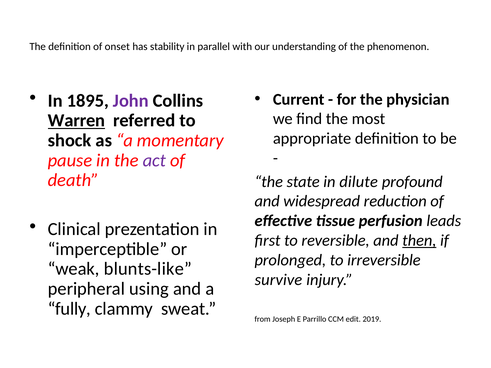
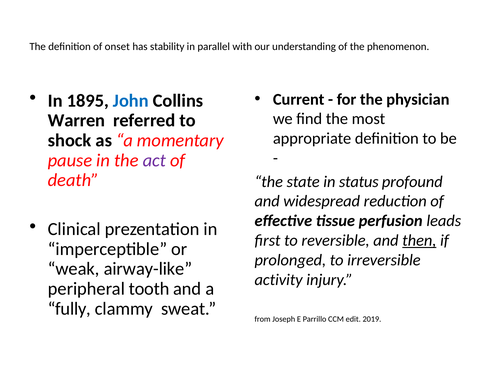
John colour: purple -> blue (131, 101)
Warren underline: present -> none (77, 121)
dilute: dilute -> status (359, 182)
blunts-like: blunts-like -> airway-like (148, 269)
survive: survive -> activity (279, 280)
using: using -> tooth (149, 289)
